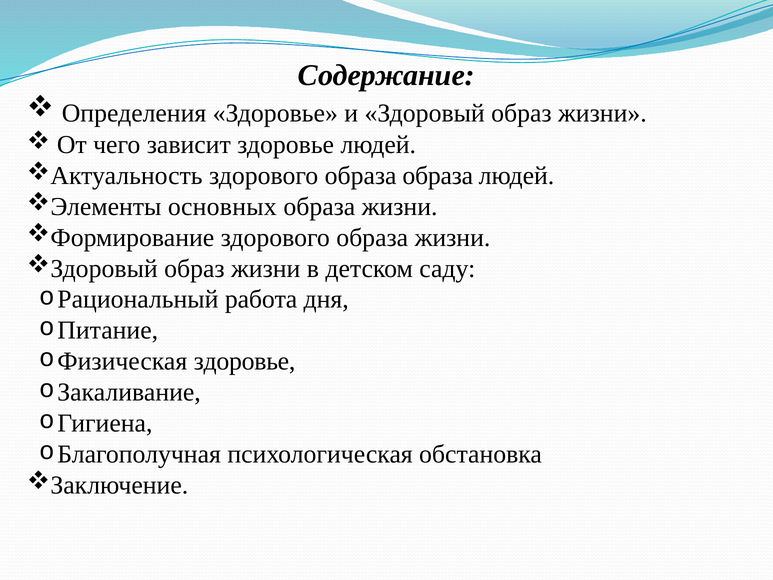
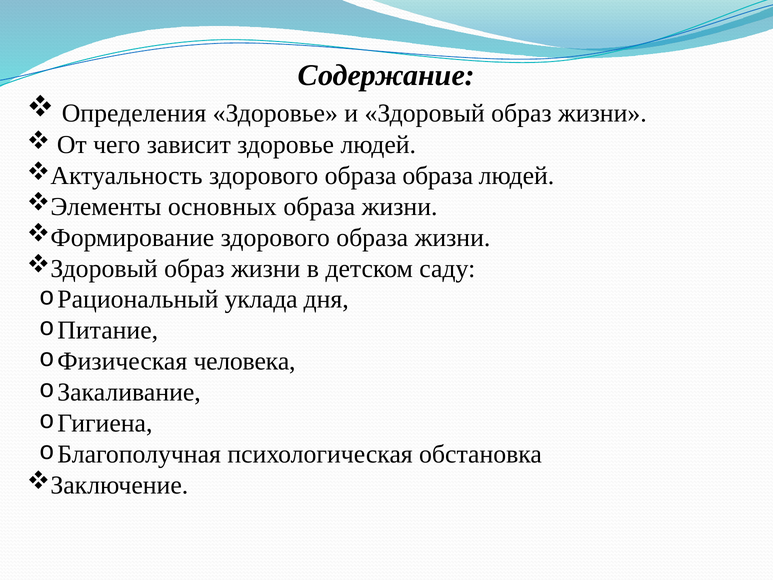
работа: работа -> уклада (261, 299)
здоровье: здоровье -> человека (245, 361)
